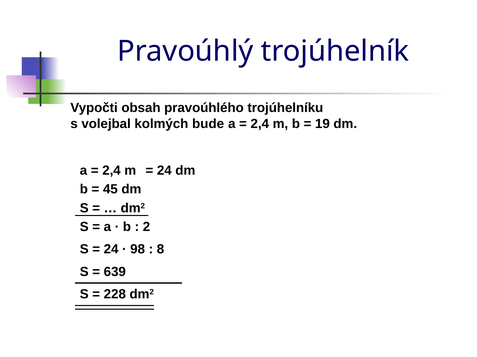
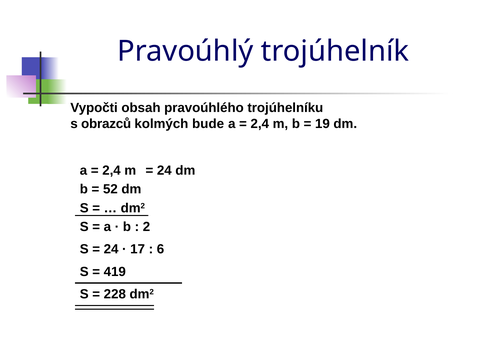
volejbal: volejbal -> obrazců (106, 124)
45: 45 -> 52 (110, 190)
98: 98 -> 17 (138, 250)
8: 8 -> 6 (160, 250)
639: 639 -> 419 (115, 272)
